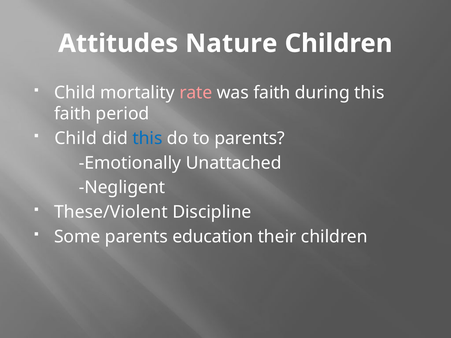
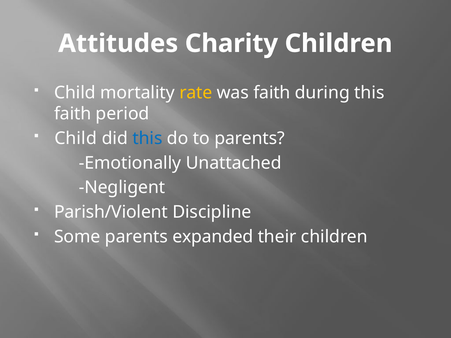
Nature: Nature -> Charity (231, 44)
rate colour: pink -> yellow (196, 93)
These/Violent: These/Violent -> Parish/Violent (111, 212)
education: education -> expanded (213, 237)
